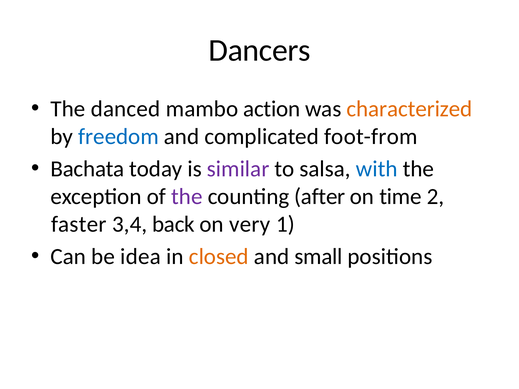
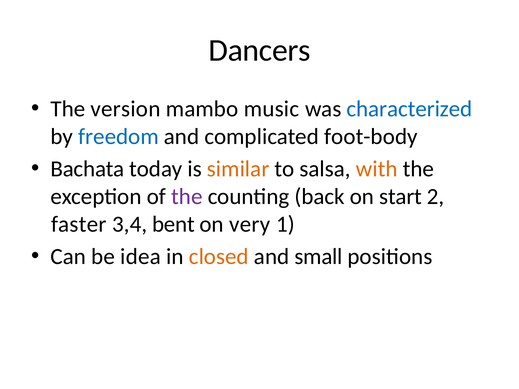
danced: danced -> version (126, 109)
action: action -> music (271, 109)
characterized colour: orange -> blue (410, 109)
foot-from: foot-from -> foot-body (371, 137)
similar colour: purple -> orange (238, 169)
with colour: blue -> orange (377, 169)
after: after -> back (320, 197)
time: time -> start (401, 197)
back: back -> bent (173, 224)
